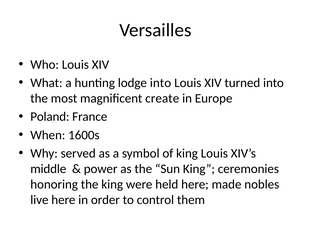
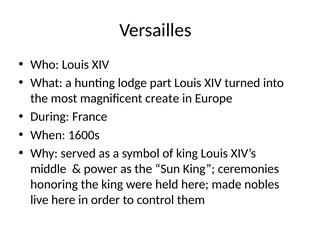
lodge into: into -> part (161, 83)
Poland: Poland -> During (50, 117)
